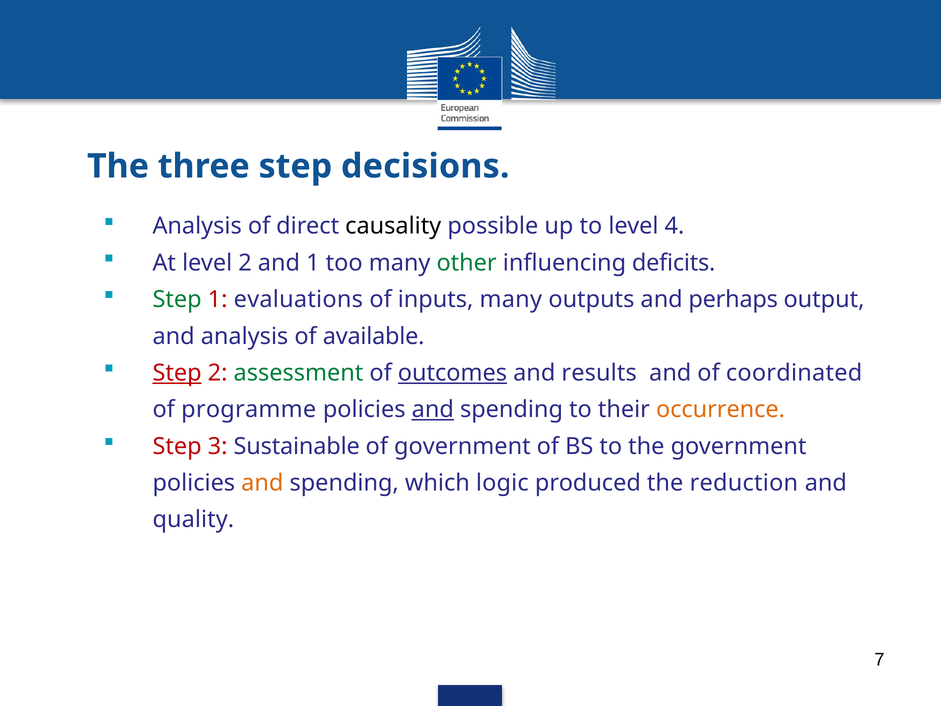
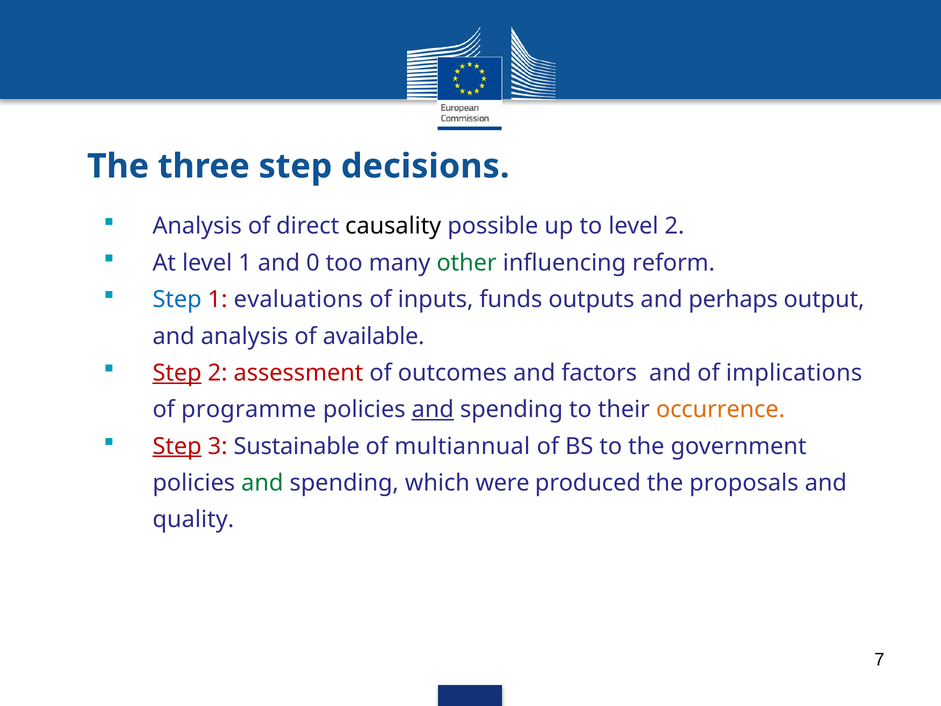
level 4: 4 -> 2 (674, 226)
level 2: 2 -> 1 (245, 263)
and 1: 1 -> 0 (313, 263)
deficits: deficits -> reform (674, 263)
Step colour: green -> blue (177, 299)
inputs many: many -> funds (511, 299)
assessment colour: green -> red (298, 373)
outcomes underline: present -> none (452, 373)
results: results -> factors (599, 373)
coordinated: coordinated -> implications (794, 373)
Step underline: none -> present (177, 446)
of government: government -> multiannual (462, 446)
and colour: orange -> green (262, 483)
logic: logic -> were (503, 483)
reduction: reduction -> proposals (744, 483)
